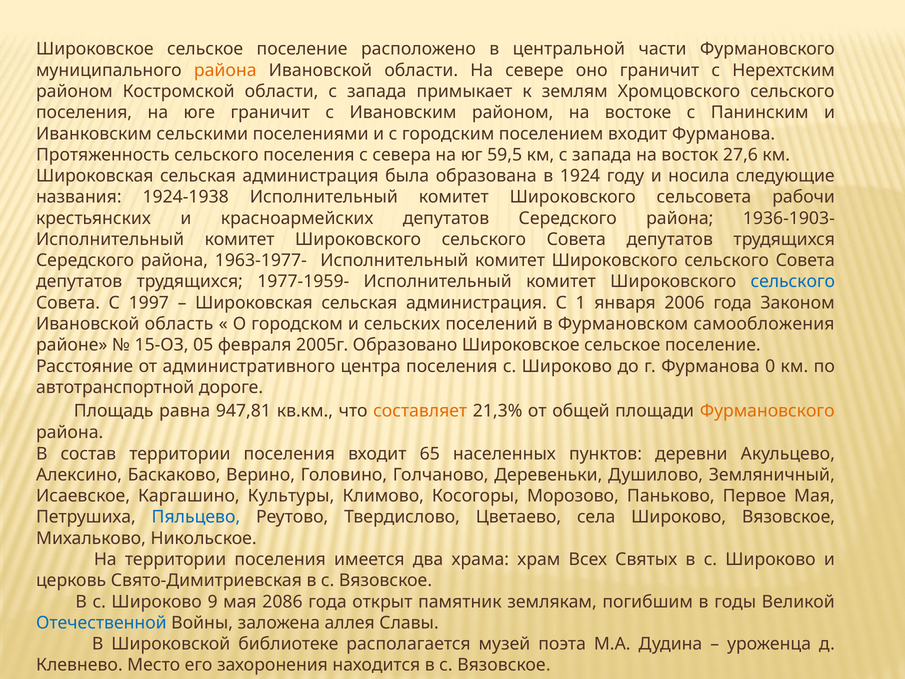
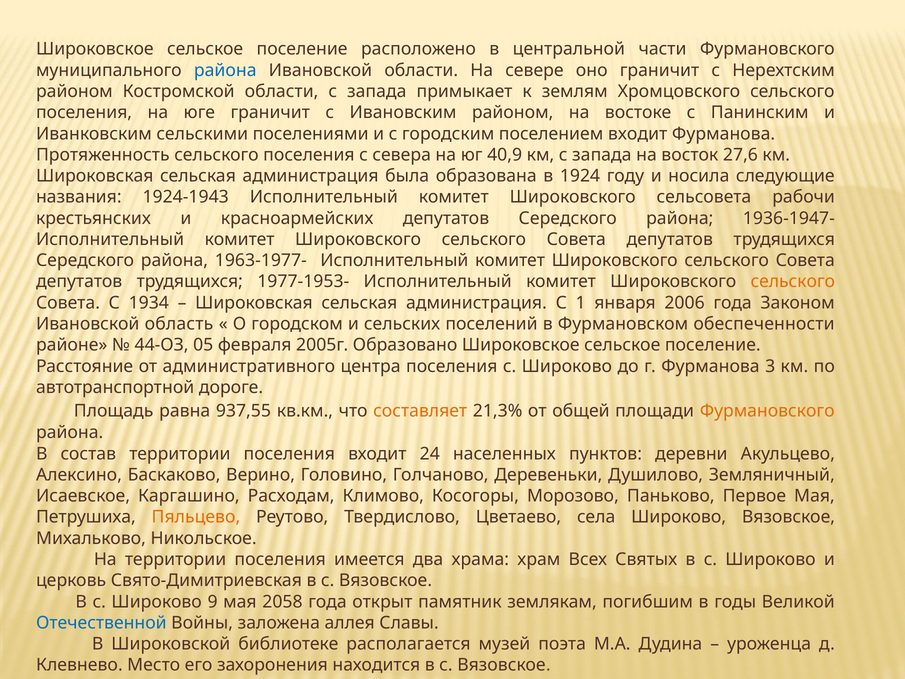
района colour: orange -> blue (225, 70)
59,5: 59,5 -> 40,9 (505, 155)
1924-1938: 1924-1938 -> 1924-1943 (186, 197)
1936-1903-: 1936-1903- -> 1936-1947- (789, 218)
1977-1959-: 1977-1959- -> 1977-1953- (303, 282)
сельского colour: blue -> orange (793, 282)
1997: 1997 -> 1934 (149, 303)
самообложения: самообложения -> обеспеченности (764, 324)
15-ОЗ: 15-ОЗ -> 44-ОЗ (162, 345)
0: 0 -> 3 (770, 366)
947,81: 947,81 -> 937,55 (243, 411)
65: 65 -> 24 (430, 454)
Культуры: Культуры -> Расходам (291, 496)
Пяльцево colour: blue -> orange (196, 517)
2086: 2086 -> 2058 (282, 602)
